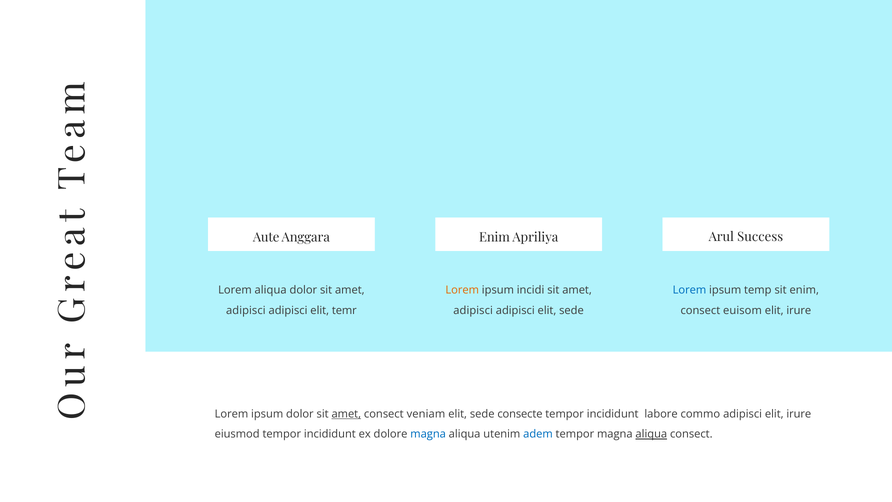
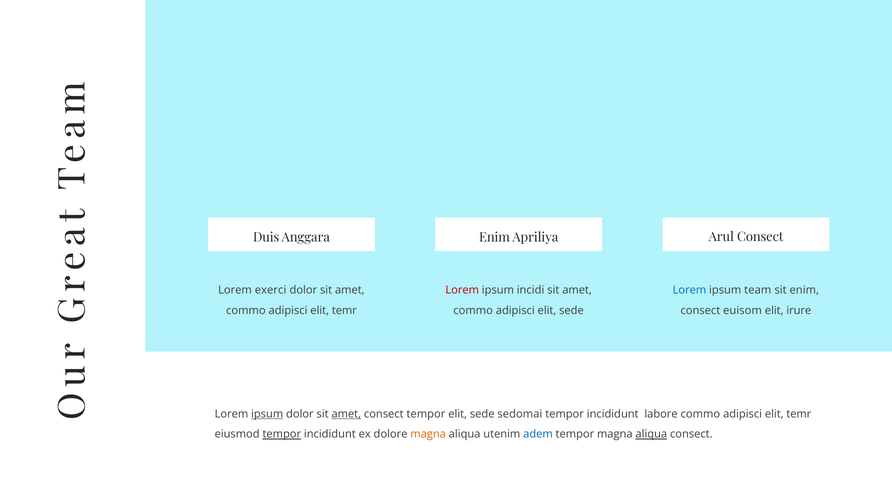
Aute: Aute -> Duis (266, 237)
Arul Success: Success -> Consect (760, 237)
Lorem aliqua: aliqua -> exerci (271, 290)
Lorem colour: orange -> red (462, 290)
temp: temp -> team (758, 290)
adipisci: adipisci -> commo (246, 310)
adipisci: adipisci -> commo (473, 310)
ipsum underline: none -> present (267, 414)
consect veniam: veniam -> tempor (426, 414)
consecte: consecte -> sedomai (520, 414)
irure: irure -> temr (799, 414)
tempor underline: none -> present (282, 434)
magna colour: blue -> orange (428, 434)
